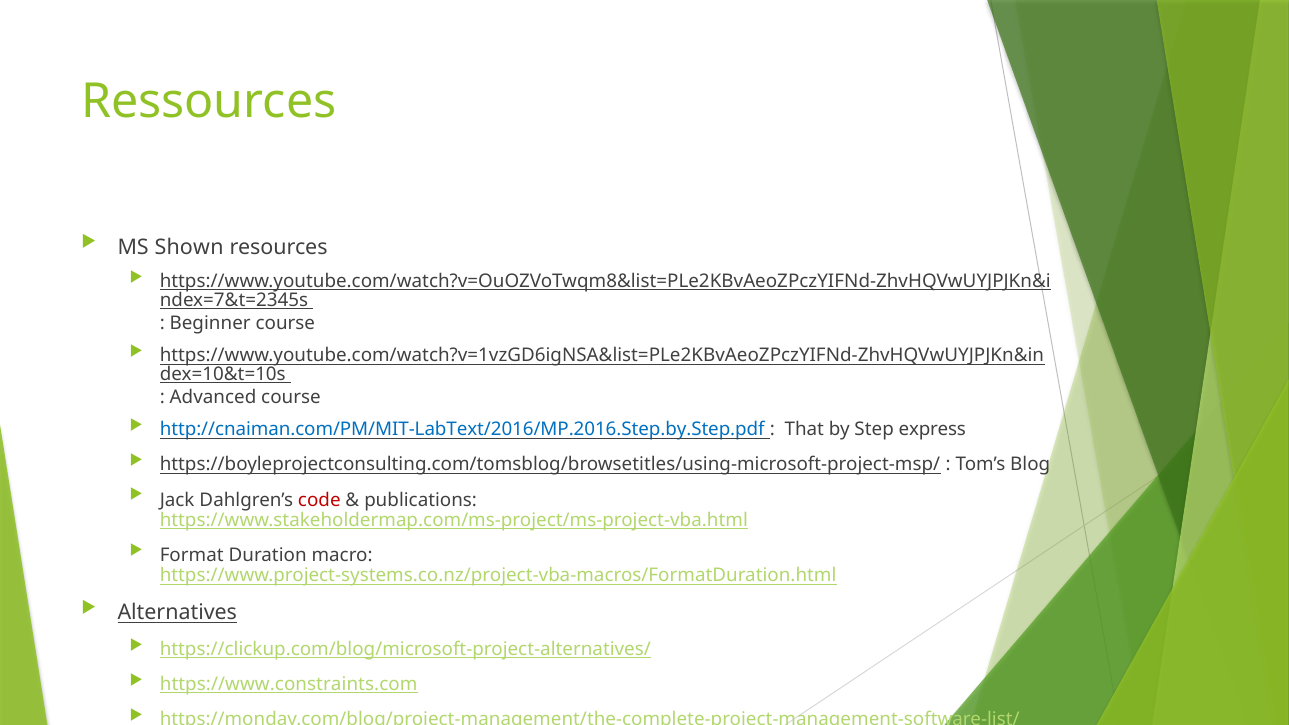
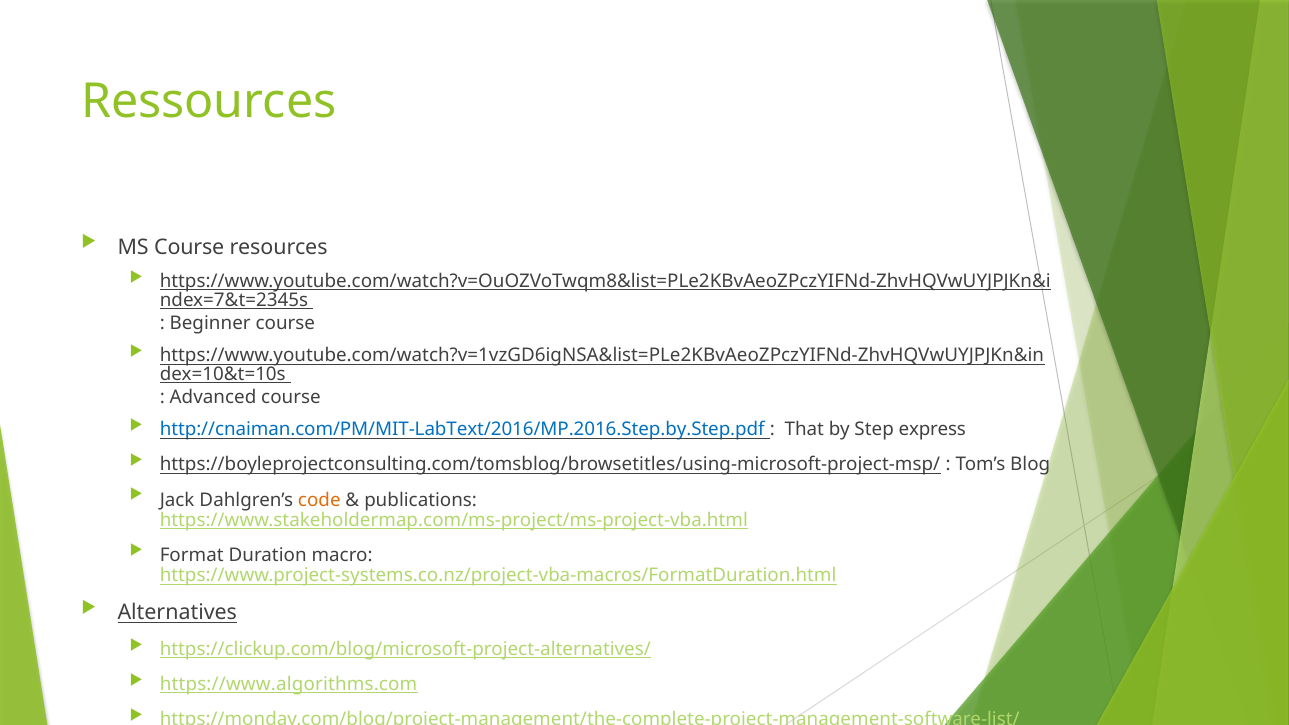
MS Shown: Shown -> Course (189, 248)
code colour: red -> orange (319, 500)
https://www.constraints.com: https://www.constraints.com -> https://www.algorithms.com (289, 684)
